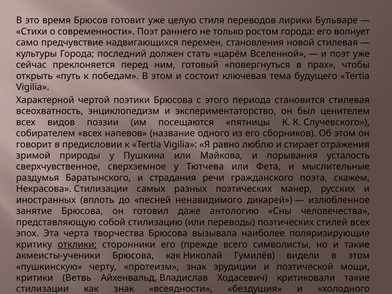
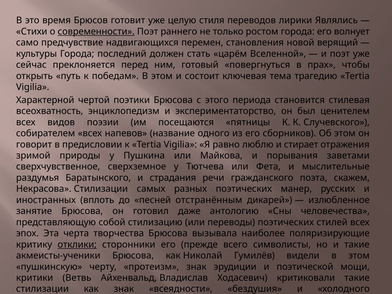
Бульваре: Бульваре -> Являлись (336, 20)
современности underline: none -> present (96, 31)
новой стилевая: стилевая -> верящий (338, 43)
будущего: будущего -> трагедию (316, 76)
усталость: усталость -> заветами (348, 156)
ненавидимого: ненавидимого -> отстранённым (209, 200)
